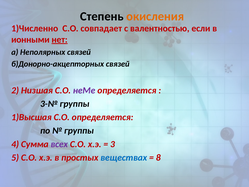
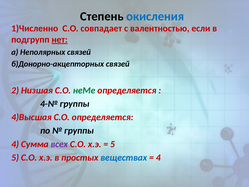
окисления colour: orange -> blue (155, 16)
ионными: ионными -> подгрупп (30, 40)
неМе colour: purple -> green (84, 90)
3-№: 3-№ -> 4-№ (49, 104)
1)Высшая: 1)Высшая -> 4)Высшая (31, 117)
3: 3 -> 5 (113, 144)
8: 8 -> 4 (158, 157)
